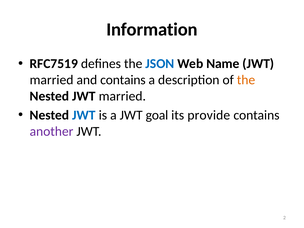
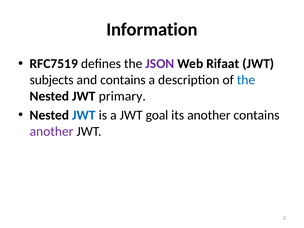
JSON colour: blue -> purple (160, 64)
Name: Name -> Rifaat (223, 64)
married: married -> subjects (52, 80)
the colour: orange -> blue (246, 80)
Nested JWT married: married -> primary (122, 96)
its provide: provide -> another (209, 115)
